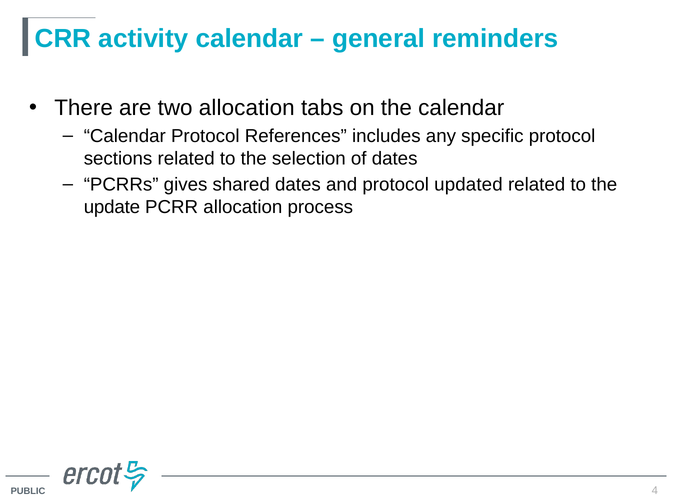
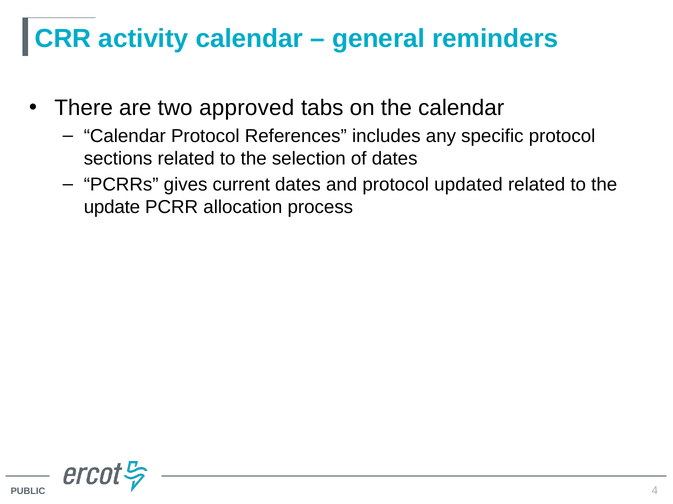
two allocation: allocation -> approved (247, 108)
shared: shared -> current (241, 185)
